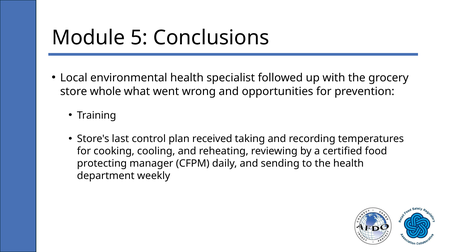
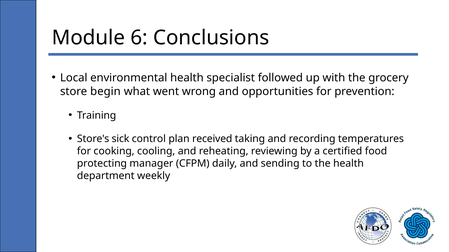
5: 5 -> 6 (139, 38)
whole: whole -> begin (105, 92)
last: last -> sick (121, 139)
